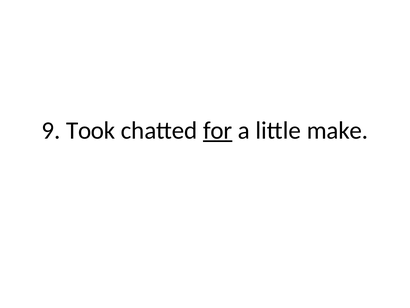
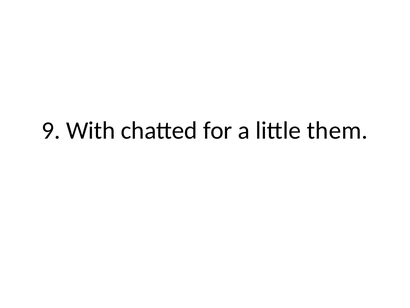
Took: Took -> With (91, 130)
for underline: present -> none (218, 130)
make: make -> them (337, 130)
